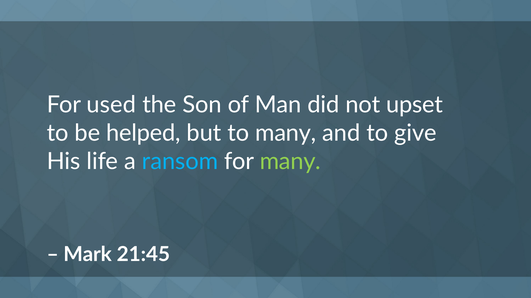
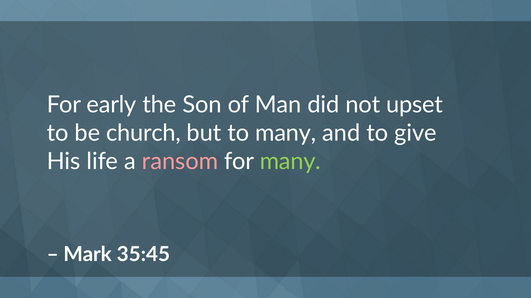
used: used -> early (111, 105)
helped: helped -> church (143, 133)
ransom colour: light blue -> pink (180, 162)
21:45: 21:45 -> 35:45 (144, 255)
